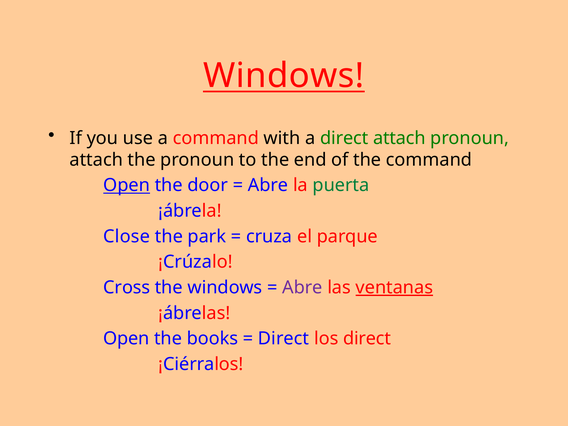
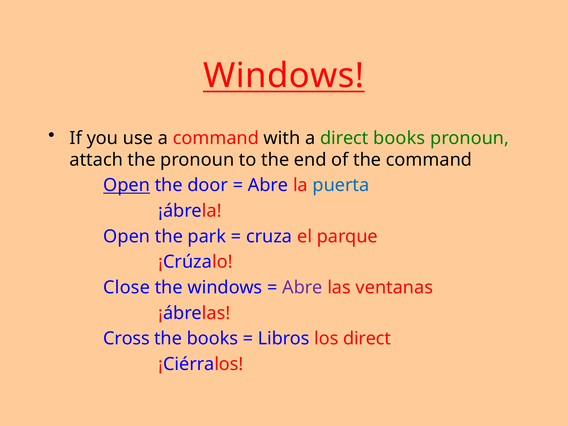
direct attach: attach -> books (399, 138)
puerta colour: green -> blue (341, 185)
Close: Close -> Open (127, 236)
Cross: Cross -> Close (127, 287)
ventanas underline: present -> none (394, 287)
Open: Open -> Cross (126, 339)
Direct: Direct -> Libros (284, 339)
